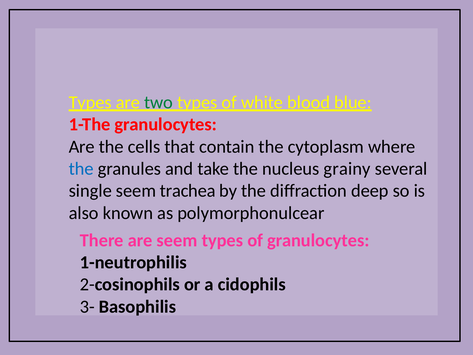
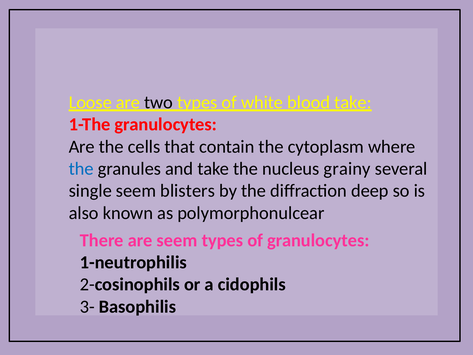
Types: Types -> Loose (90, 102)
two colour: green -> black (159, 102)
blood blue: blue -> take (353, 102)
trachea: trachea -> blisters (188, 191)
